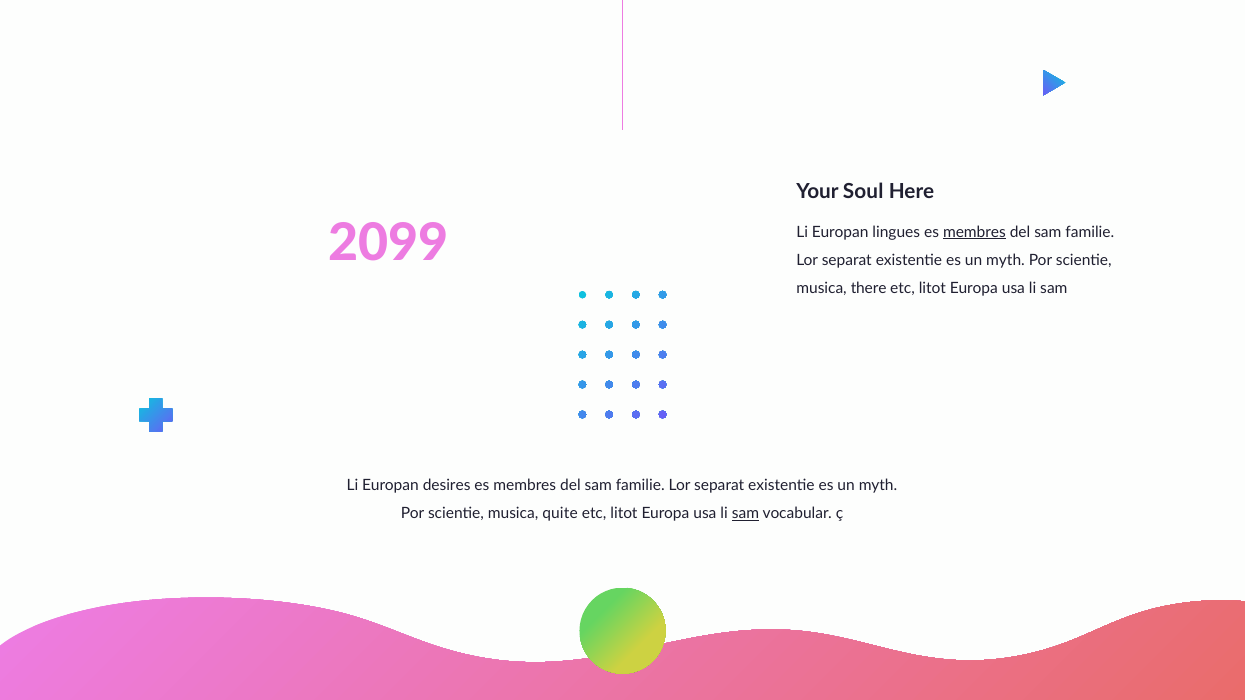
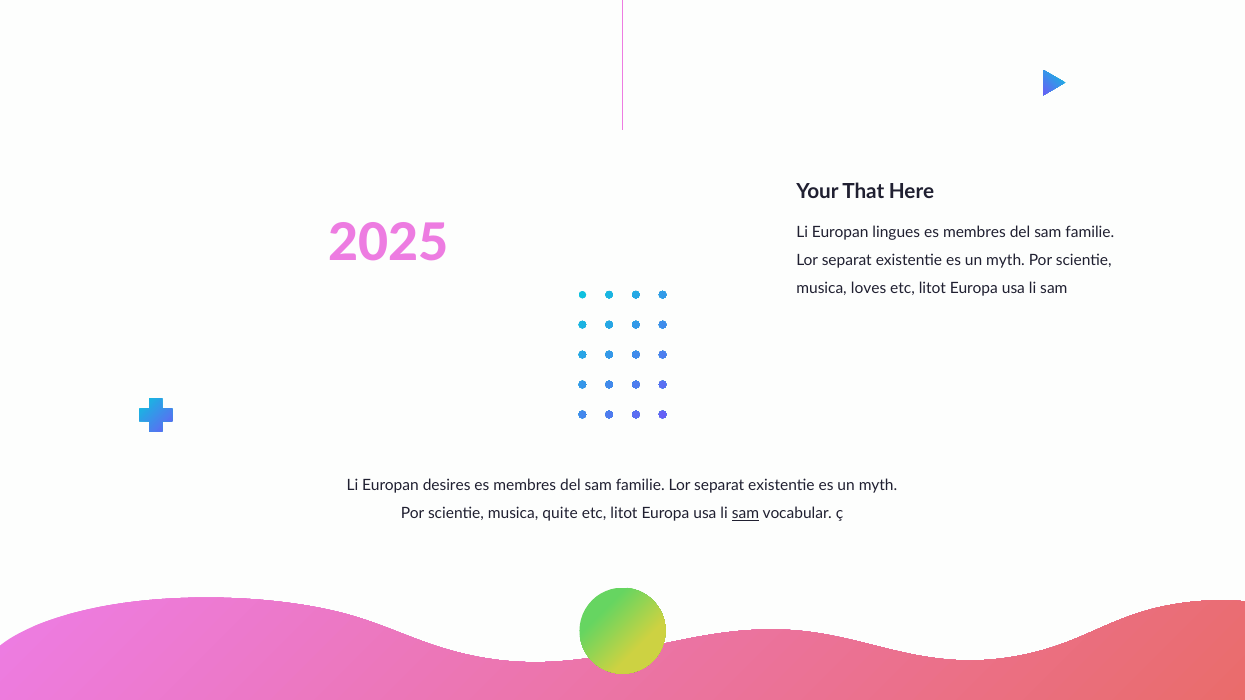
Soul: Soul -> That (863, 192)
2099: 2099 -> 2025 (389, 243)
membres underline: present -> none (974, 232)
there: there -> loves (869, 288)
